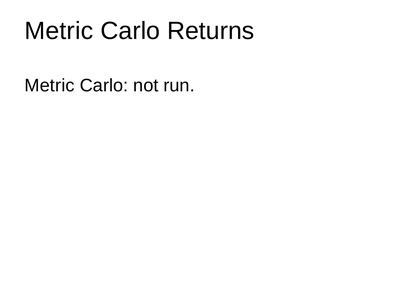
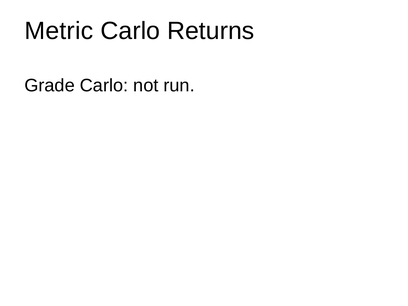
Metric: Metric -> Grade (50, 86)
